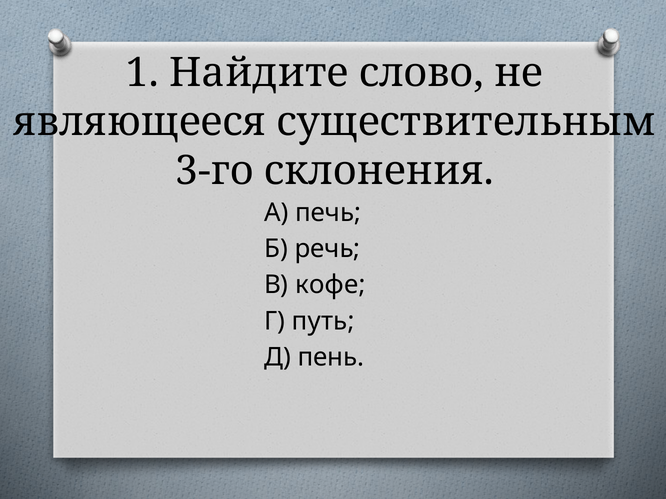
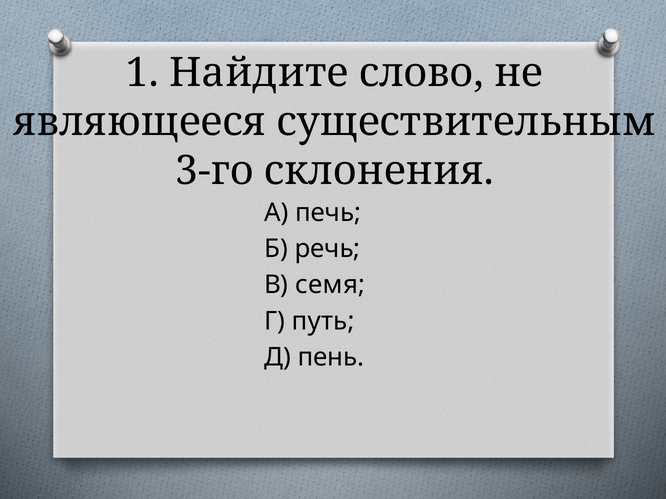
кофе: кофе -> семя (330, 285)
